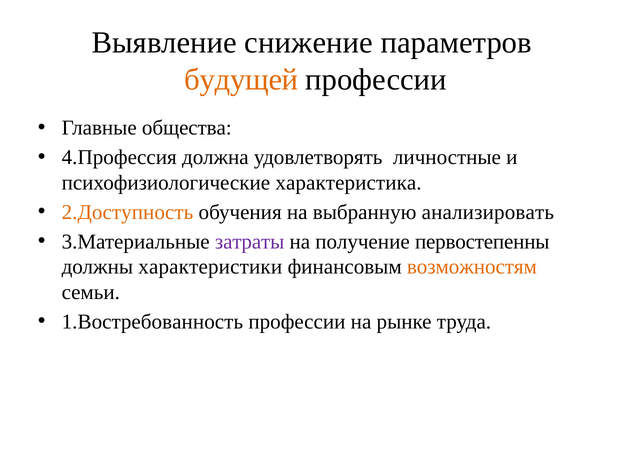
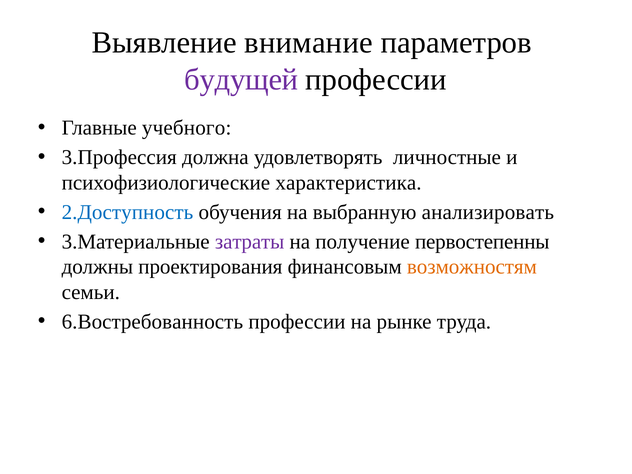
снижение: снижение -> внимание (309, 43)
будущей colour: orange -> purple (241, 80)
общества: общества -> учебного (187, 128)
4.Профессия: 4.Профессия -> 3.Профессия (119, 157)
2.Доступность colour: orange -> blue (127, 212)
характеристики: характеристики -> проектирования (210, 267)
1.Востребованность: 1.Востребованность -> 6.Востребованность (152, 322)
